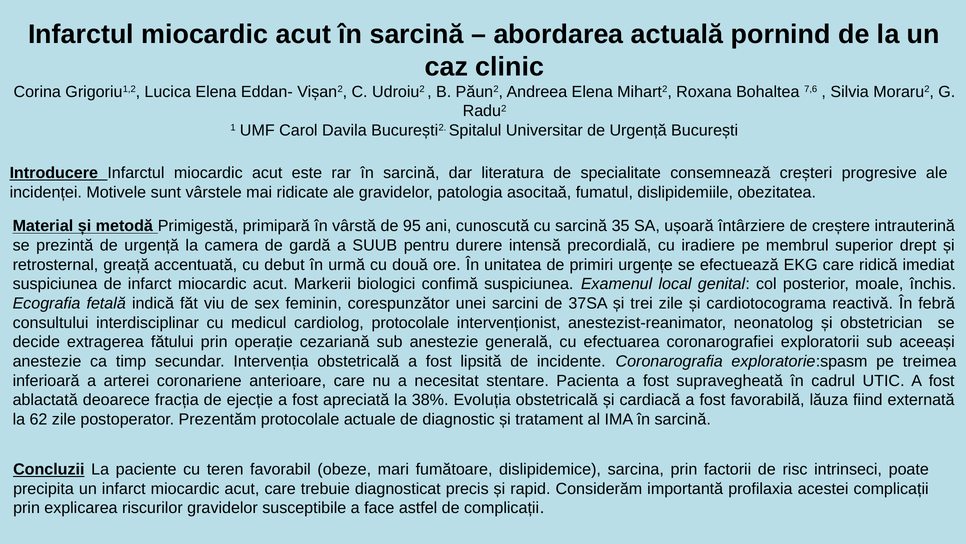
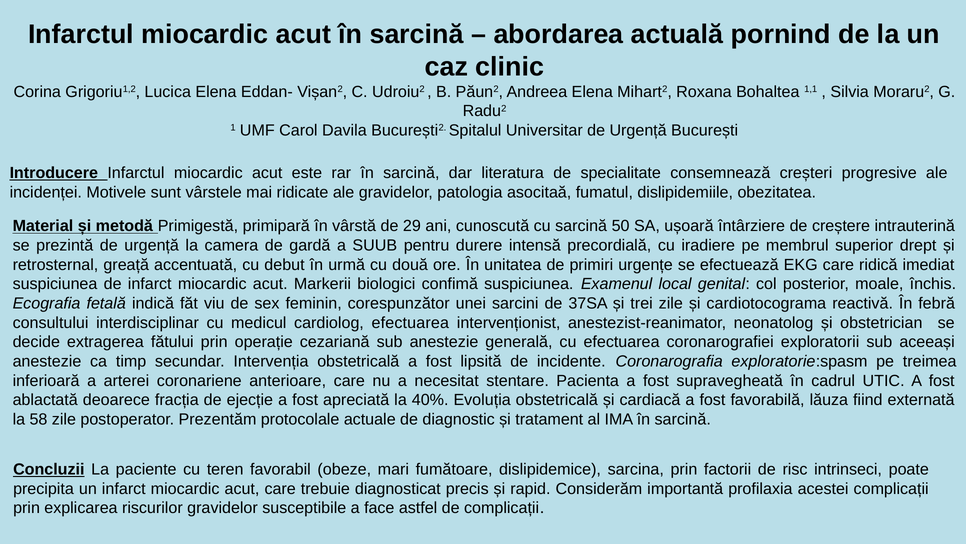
7,6: 7,6 -> 1,1 (811, 89)
95: 95 -> 29 (412, 226)
35: 35 -> 50 (621, 226)
cardiolog protocolale: protocolale -> efectuarea (410, 322)
38%: 38% -> 40% (430, 400)
62: 62 -> 58 (38, 419)
